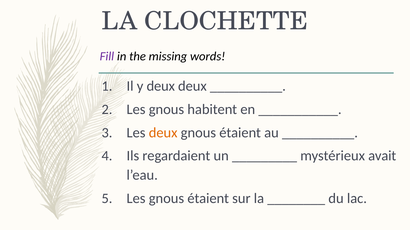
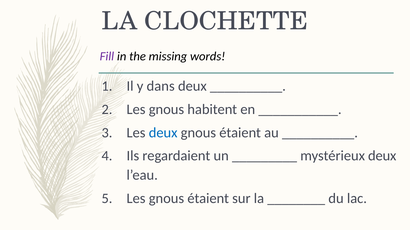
y deux: deux -> dans (161, 86)
deux colour: orange -> blue (163, 133)
mystérieux avait: avait -> deux (382, 156)
